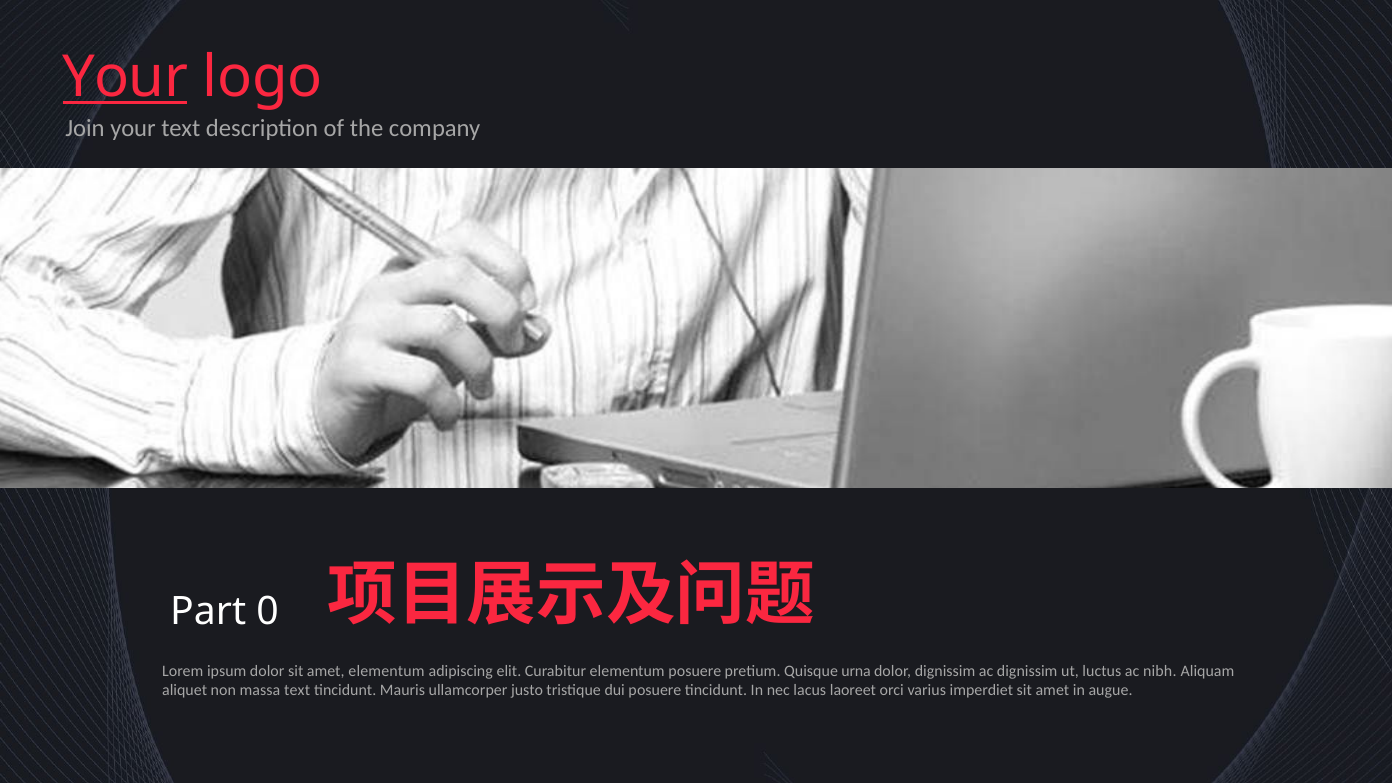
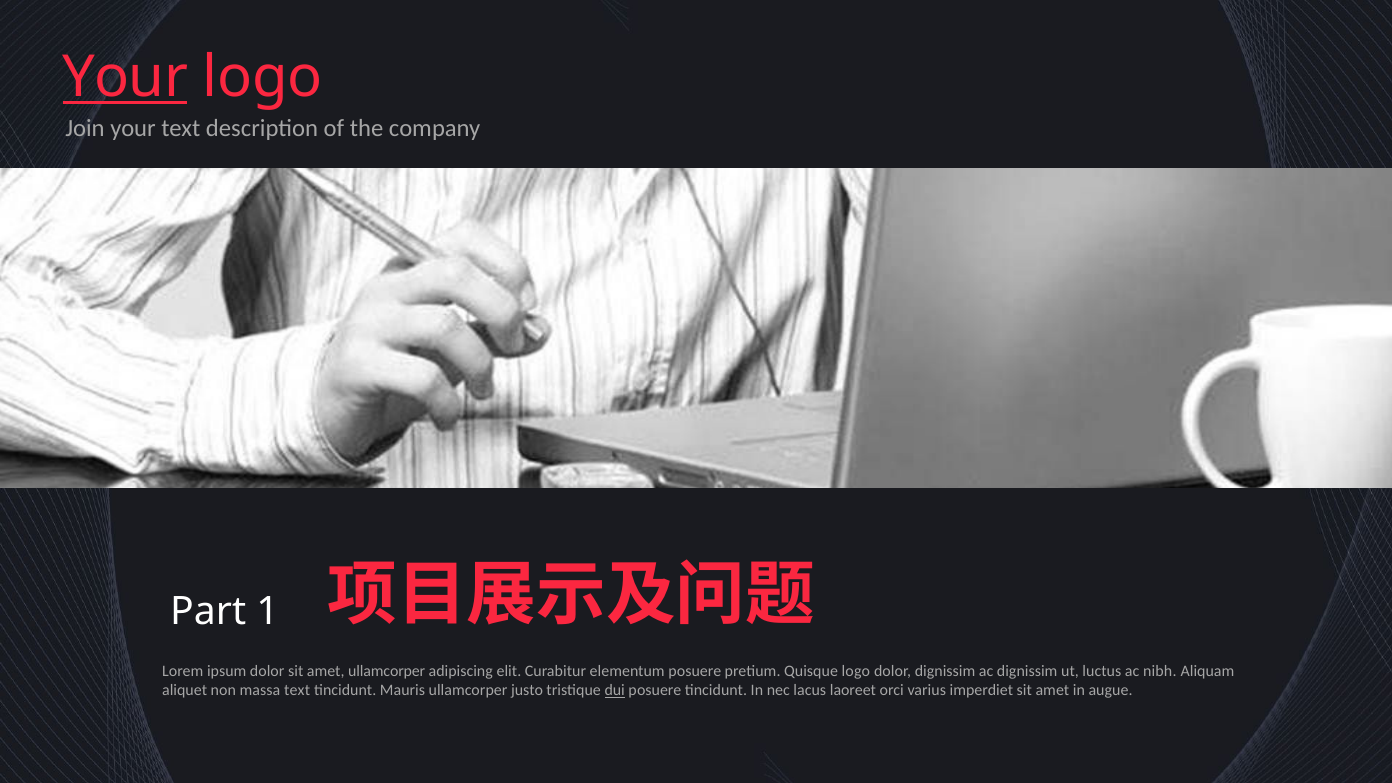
0: 0 -> 1 (268, 612)
amet elementum: elementum -> ullamcorper (387, 671)
Quisque urna: urna -> logo (856, 671)
dui underline: none -> present (615, 691)
